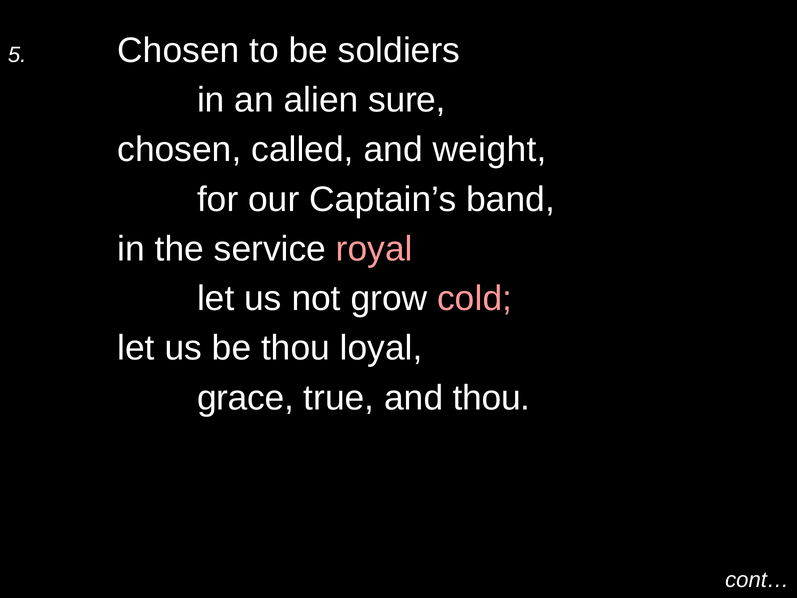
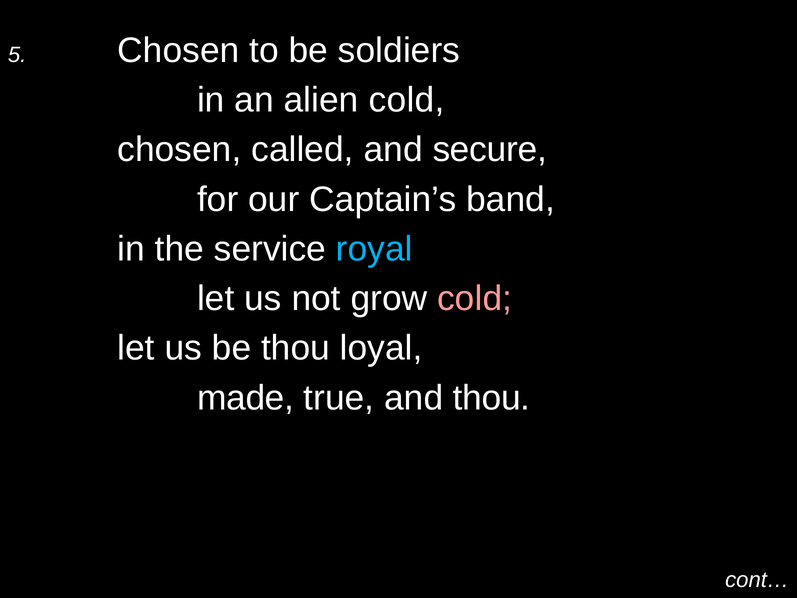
alien sure: sure -> cold (407, 100)
weight: weight -> secure (490, 150)
royal colour: pink -> light blue (374, 249)
grace: grace -> made (246, 398)
